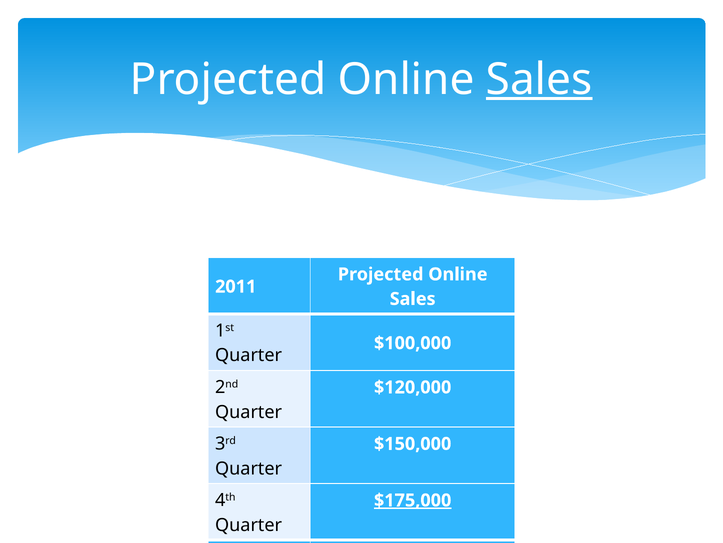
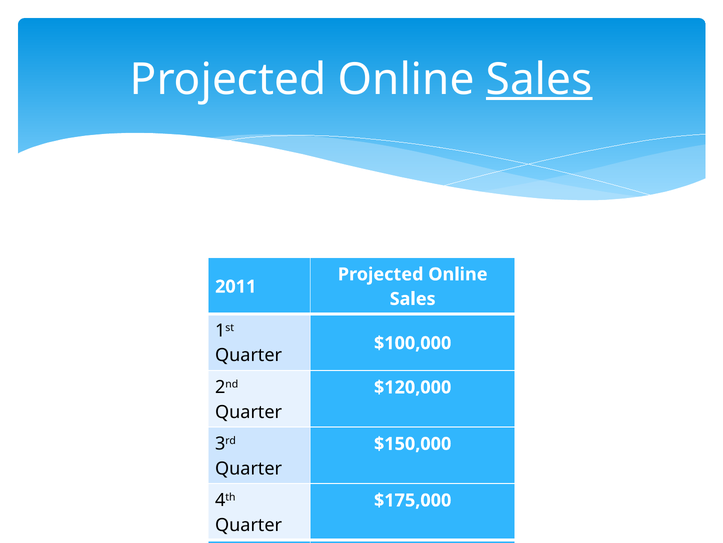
$175,000 underline: present -> none (413, 500)
